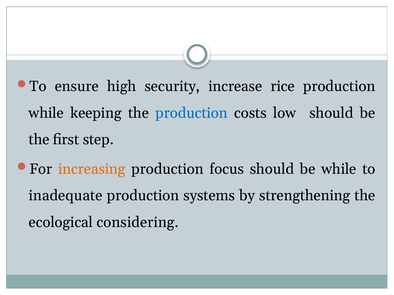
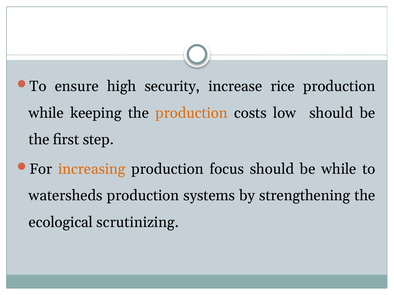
production colour: blue -> orange (192, 113)
inadequate: inadequate -> watersheds (66, 196)
considering: considering -> scrutinizing (138, 223)
